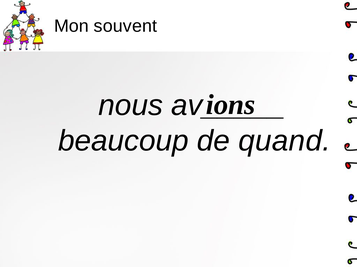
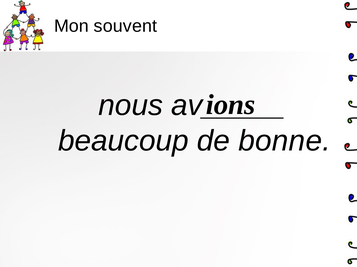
quand: quand -> bonne (284, 141)
